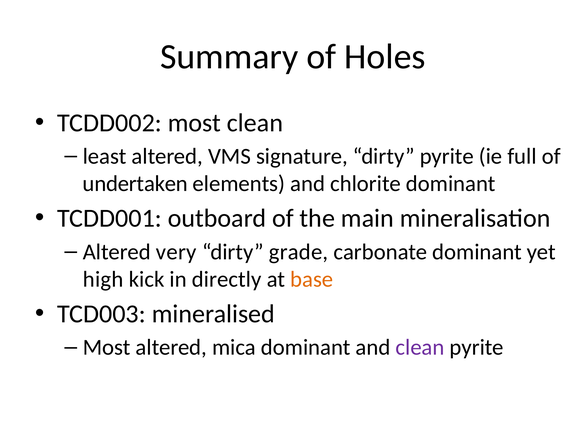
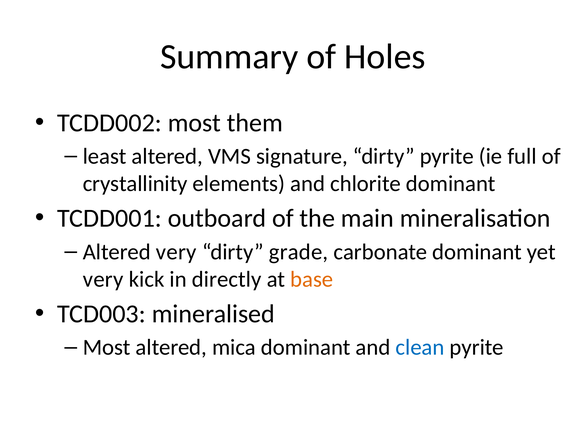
most clean: clean -> them (255, 123)
undertaken: undertaken -> crystallinity (135, 184)
high: high -> very (103, 280)
clean colour: purple -> blue (420, 348)
